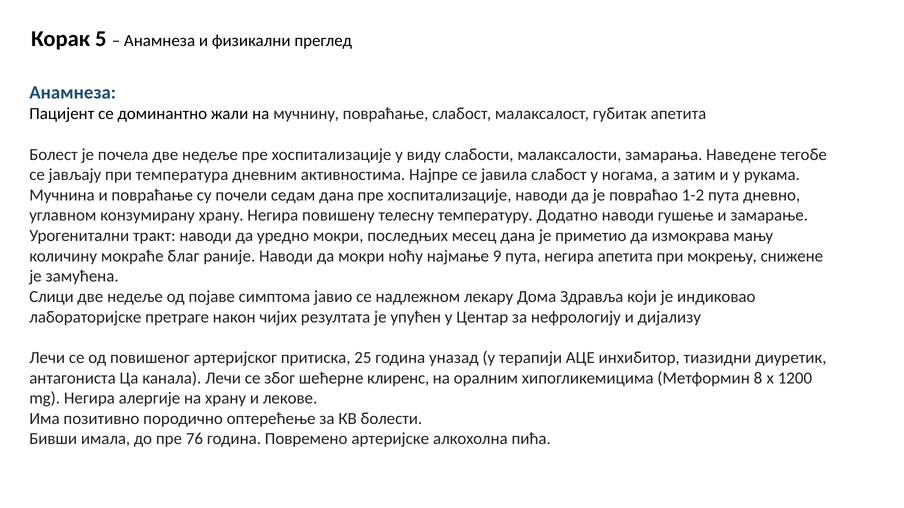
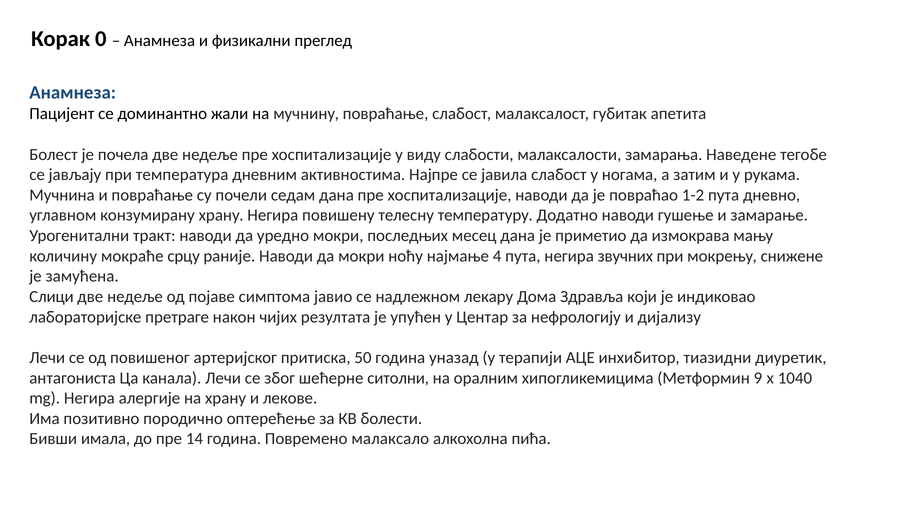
5: 5 -> 0 (101, 39)
благ: благ -> срцу (184, 256)
9: 9 -> 4 (497, 256)
негира апетита: апетита -> звучних (625, 256)
25: 25 -> 50 (363, 358)
клиренс: клиренс -> ситолни (398, 378)
8: 8 -> 9 (758, 378)
1200: 1200 -> 1040 (795, 378)
76: 76 -> 14 (194, 439)
артеријске: артеријске -> малаксало (390, 439)
